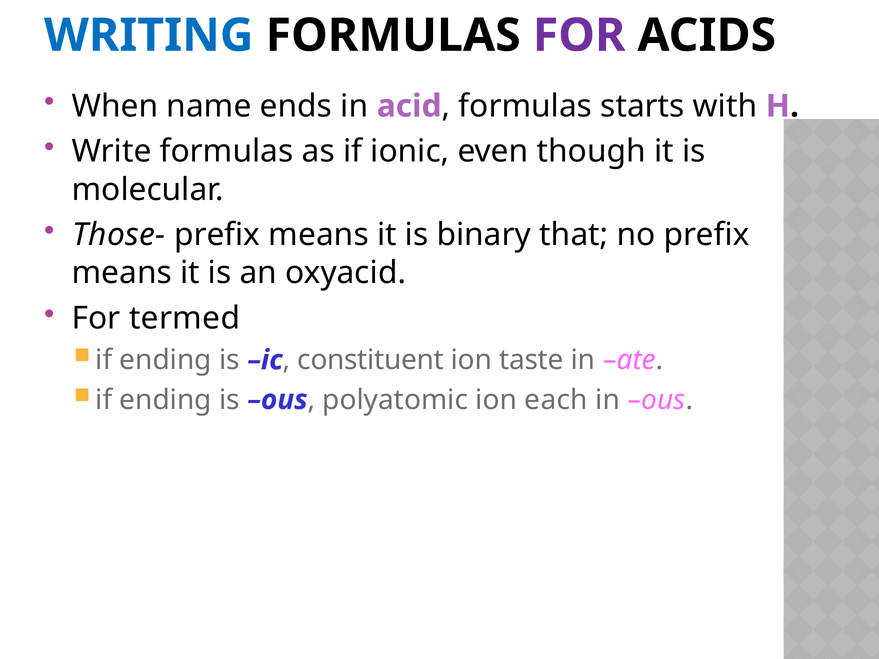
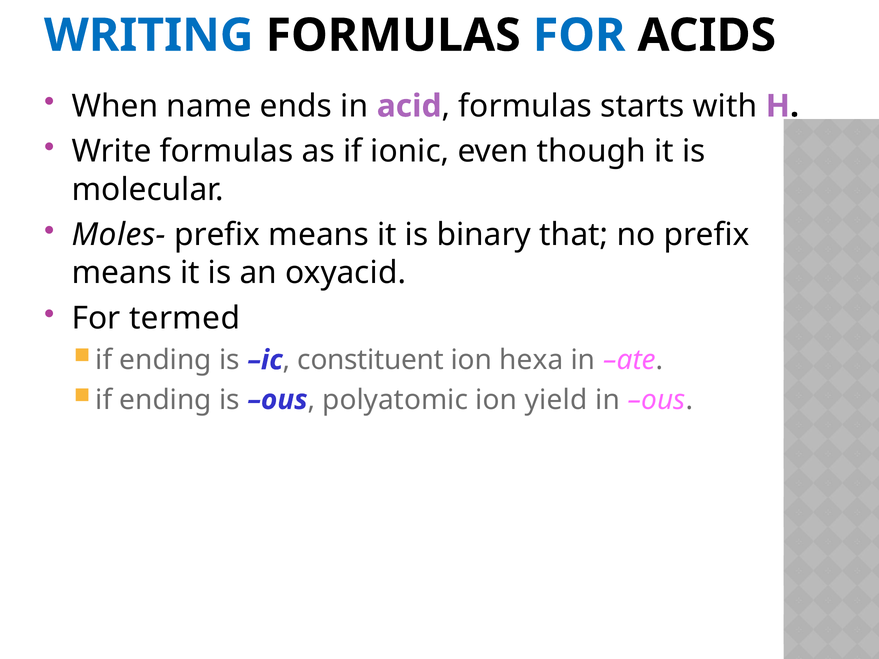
FOR colour: purple -> blue (579, 35)
Those-: Those- -> Moles- (119, 235)
taste: taste -> hexa (531, 360)
each: each -> yield (556, 400)
